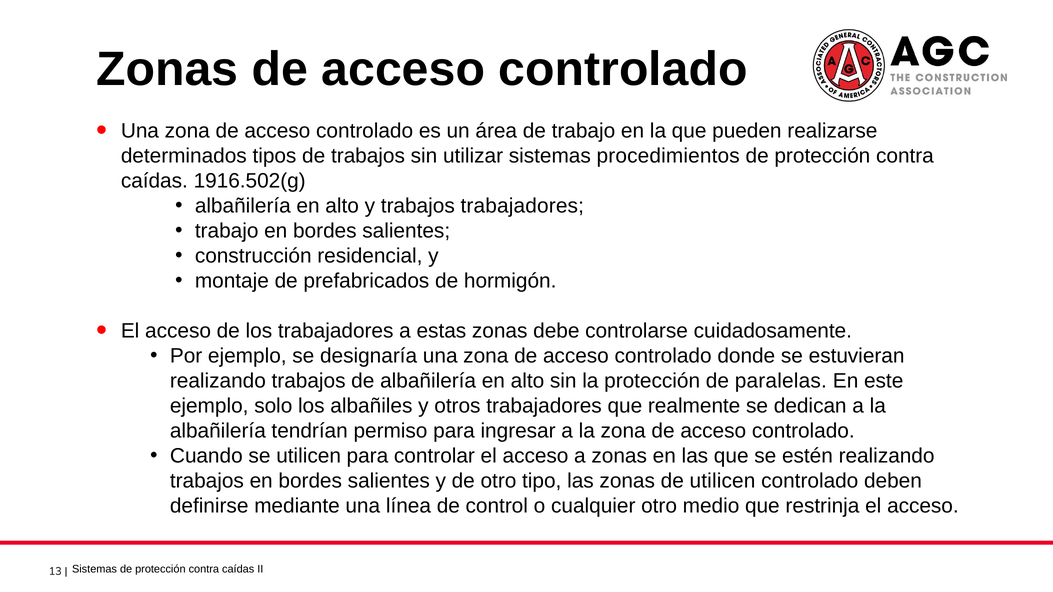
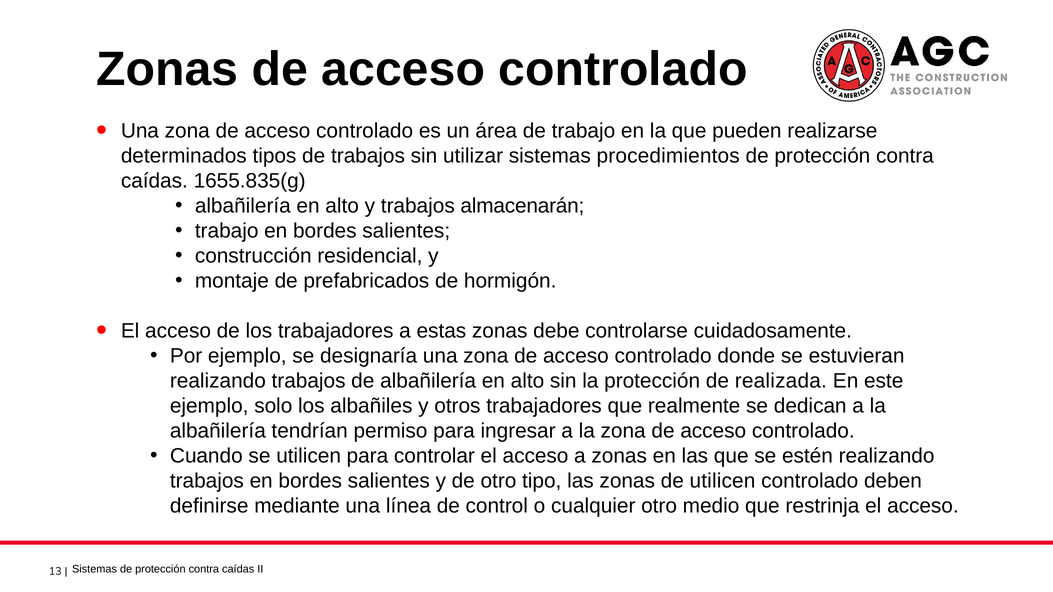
1916.502(g: 1916.502(g -> 1655.835(g (250, 181)
trabajos trabajadores: trabajadores -> almacenarán (522, 206)
paralelas: paralelas -> realizada (781, 381)
